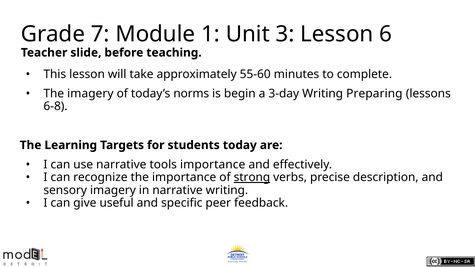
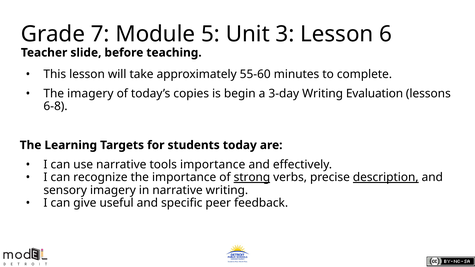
1: 1 -> 5 (210, 34)
norms: norms -> copies (191, 94)
Preparing: Preparing -> Evaluation (375, 94)
description underline: none -> present (386, 178)
